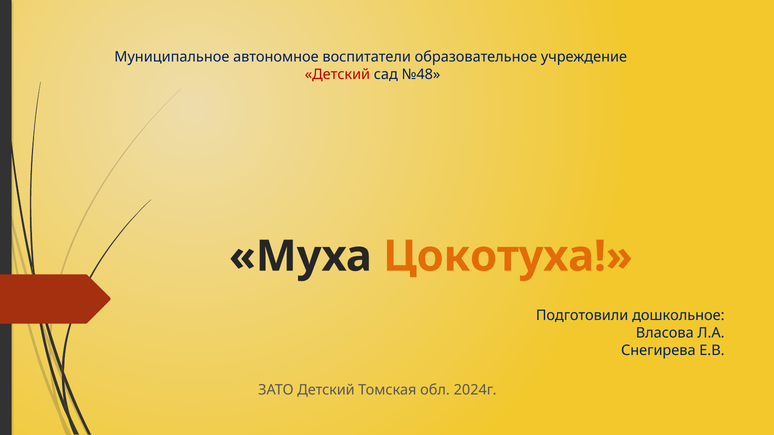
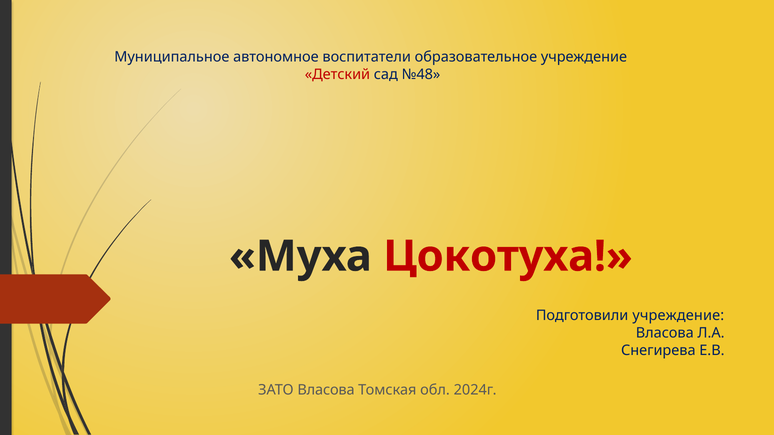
Цокотуха colour: orange -> red (508, 257)
Подготовили дошкольное: дошкольное -> учреждение (678, 316)
ЗАТО Детский: Детский -> Власова (326, 390)
